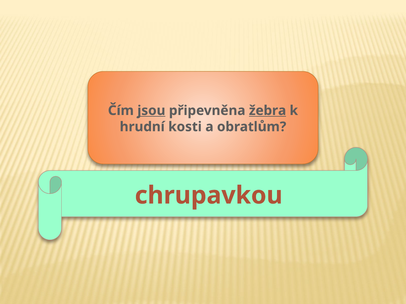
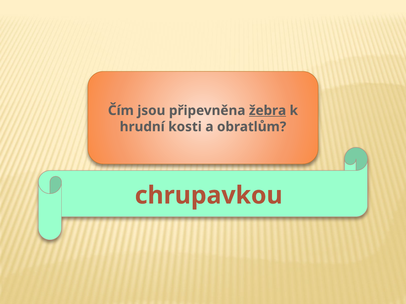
jsou underline: present -> none (151, 111)
